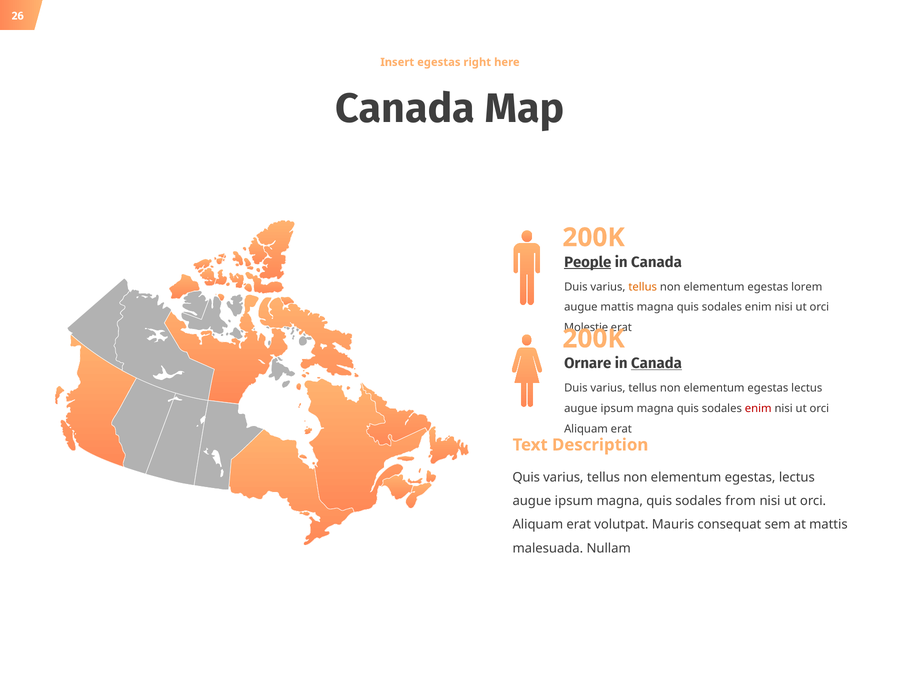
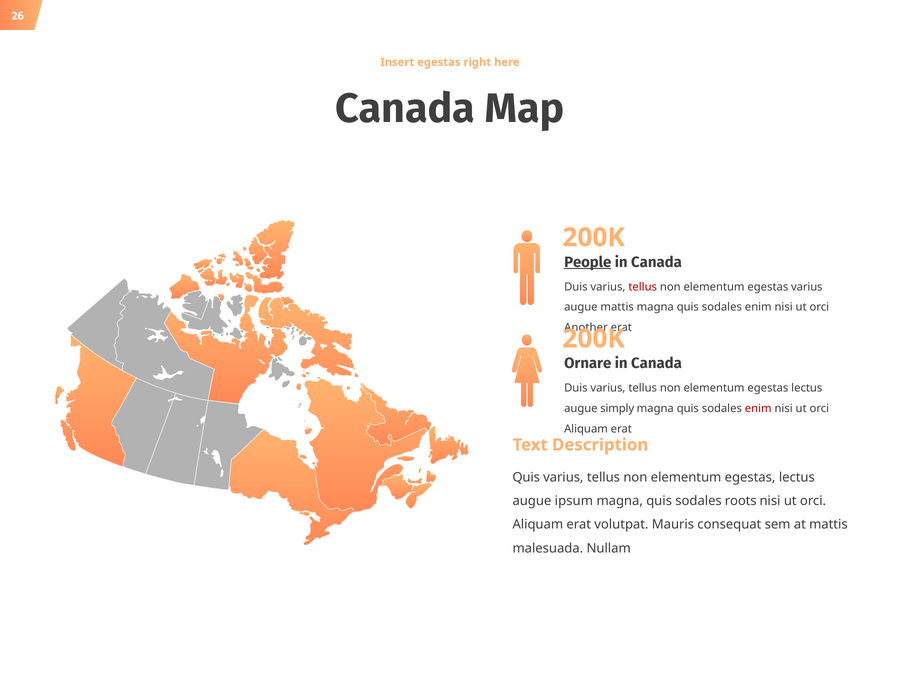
tellus colour: orange -> red (643, 287)
egestas lorem: lorem -> varius (807, 287)
Molestie: Molestie -> Another (586, 328)
Canada underline: present -> none (656, 363)
ipsum: ipsum -> simply (617, 409)
from: from -> roots (741, 501)
